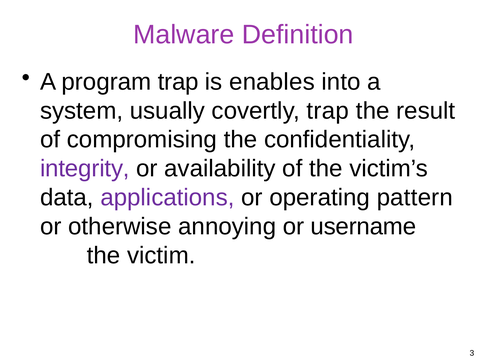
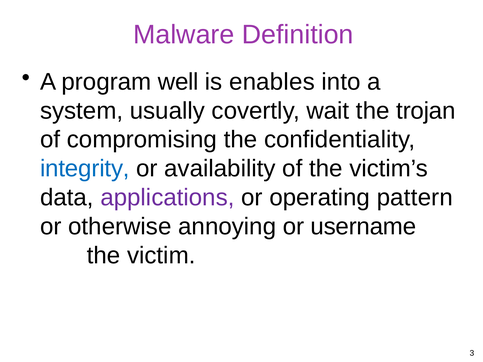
program trap: trap -> well (178, 82)
covertly trap: trap -> wait (328, 111)
result: result -> trojan (426, 111)
integrity colour: purple -> blue (85, 169)
